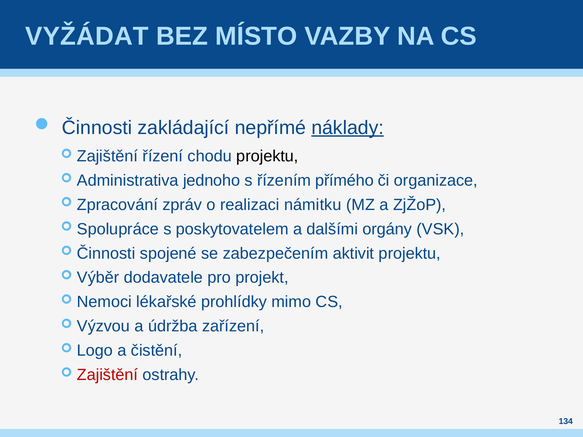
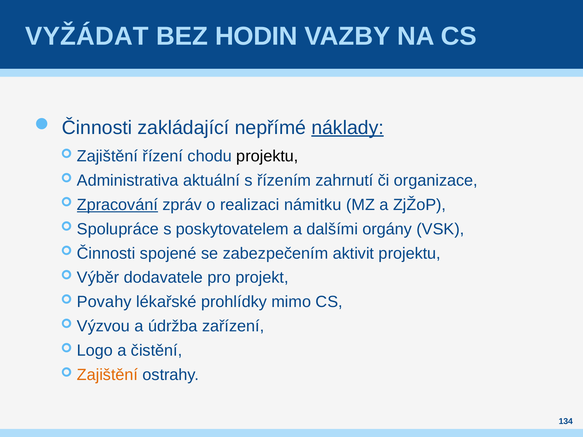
MÍSTO: MÍSTO -> HODIN (256, 36)
jednoho: jednoho -> aktuální (212, 181)
přímého: přímého -> zahrnutí (344, 181)
Zpracování underline: none -> present (117, 205)
Nemoci: Nemoci -> Povahy (104, 302)
Zajištění colour: red -> orange (107, 375)
